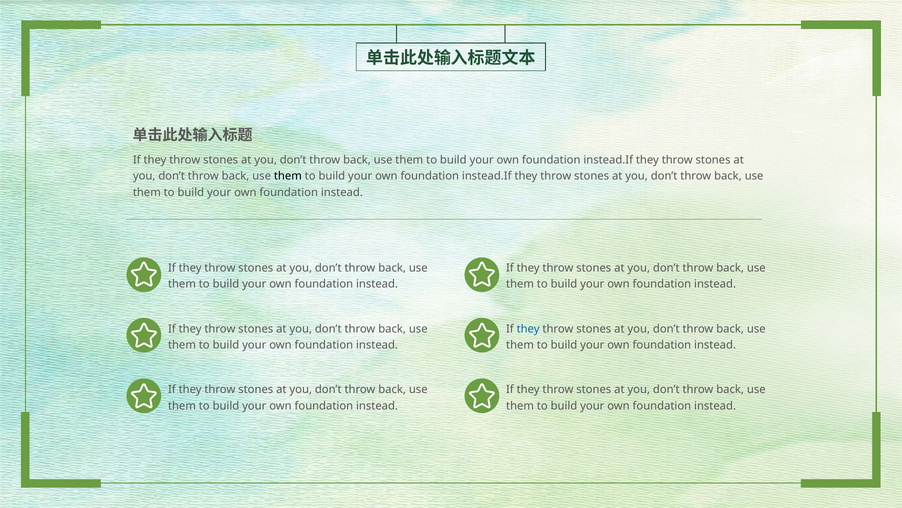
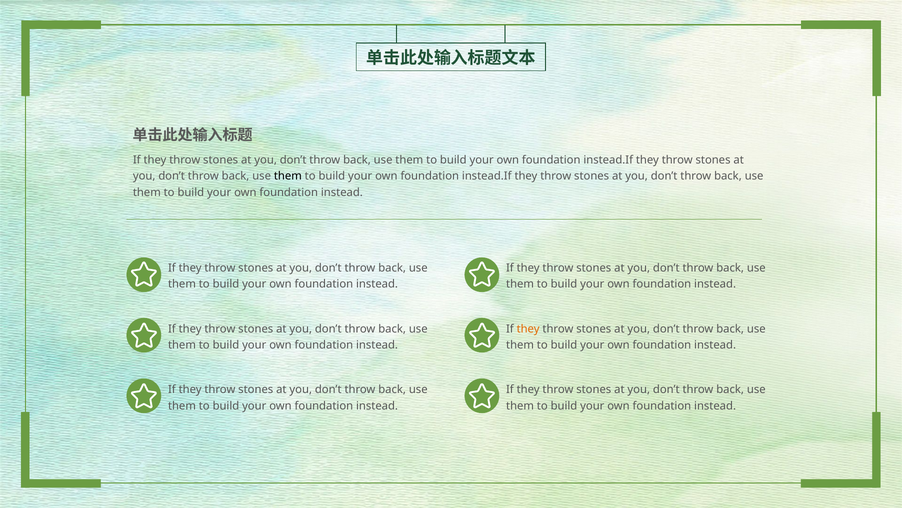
they colour: blue -> orange (528, 329)
